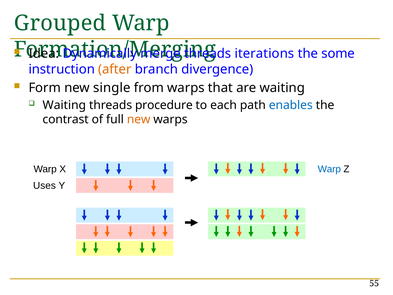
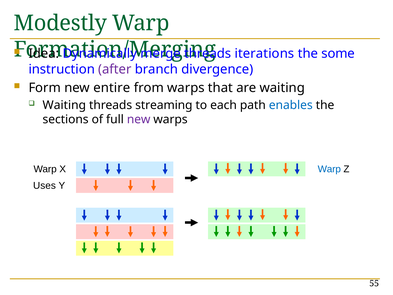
Grouped: Grouped -> Modestly (60, 23)
after colour: orange -> purple (115, 69)
single: single -> entire (112, 88)
procedure: procedure -> streaming (164, 105)
contrast: contrast -> sections (66, 119)
new colour: orange -> purple (139, 119)
